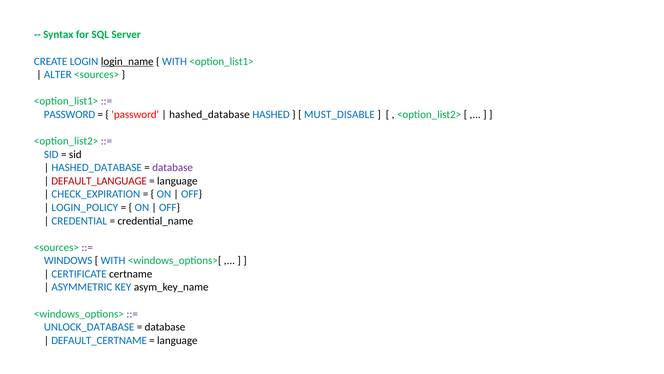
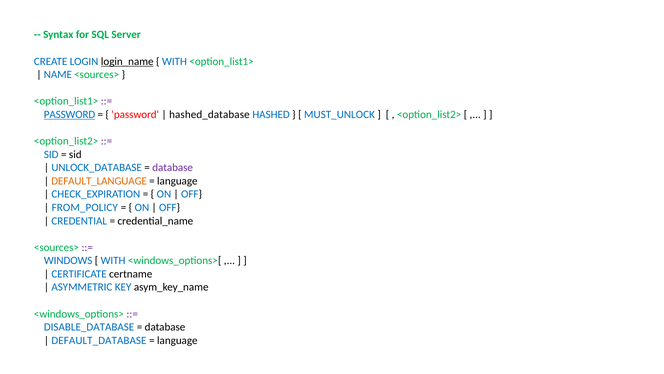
ALTER: ALTER -> NAME (58, 75)
PASSWORD underline: none -> present (70, 114)
MUST_DISABLE: MUST_DISABLE -> MUST_UNLOCK (339, 114)
HASHED_DATABASE: HASHED_DATABASE -> UNLOCK_DATABASE (97, 167)
DEFAULT_LANGUAGE colour: red -> orange (99, 181)
LOGIN_POLICY: LOGIN_POLICY -> FROM_POLICY (85, 207)
UNLOCK_DATABASE: UNLOCK_DATABASE -> DISABLE_DATABASE (89, 327)
DEFAULT_CERTNAME: DEFAULT_CERTNAME -> DEFAULT_DATABASE (99, 340)
